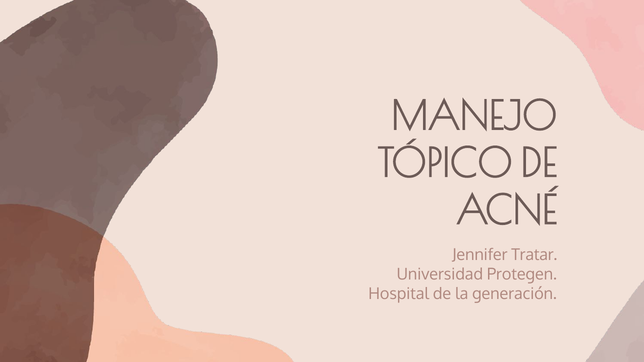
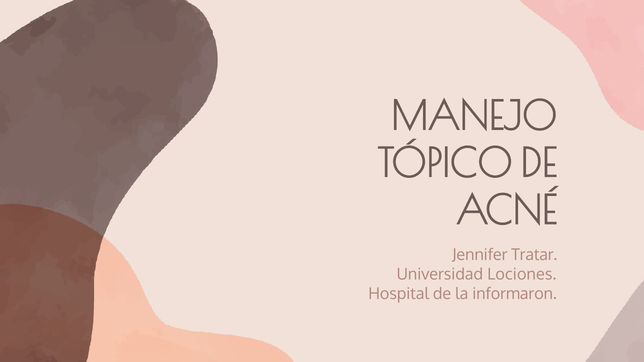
Protegen: Protegen -> Lociones (522, 275)
generación: generación -> informaron (515, 294)
